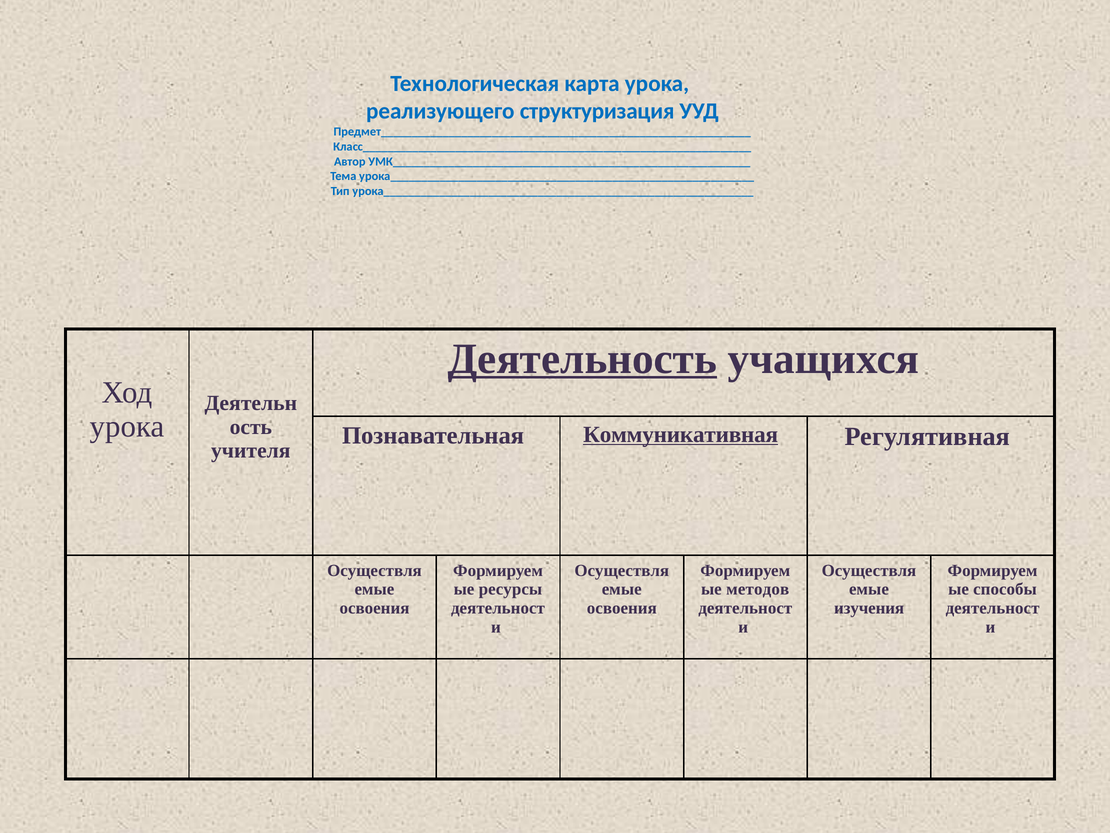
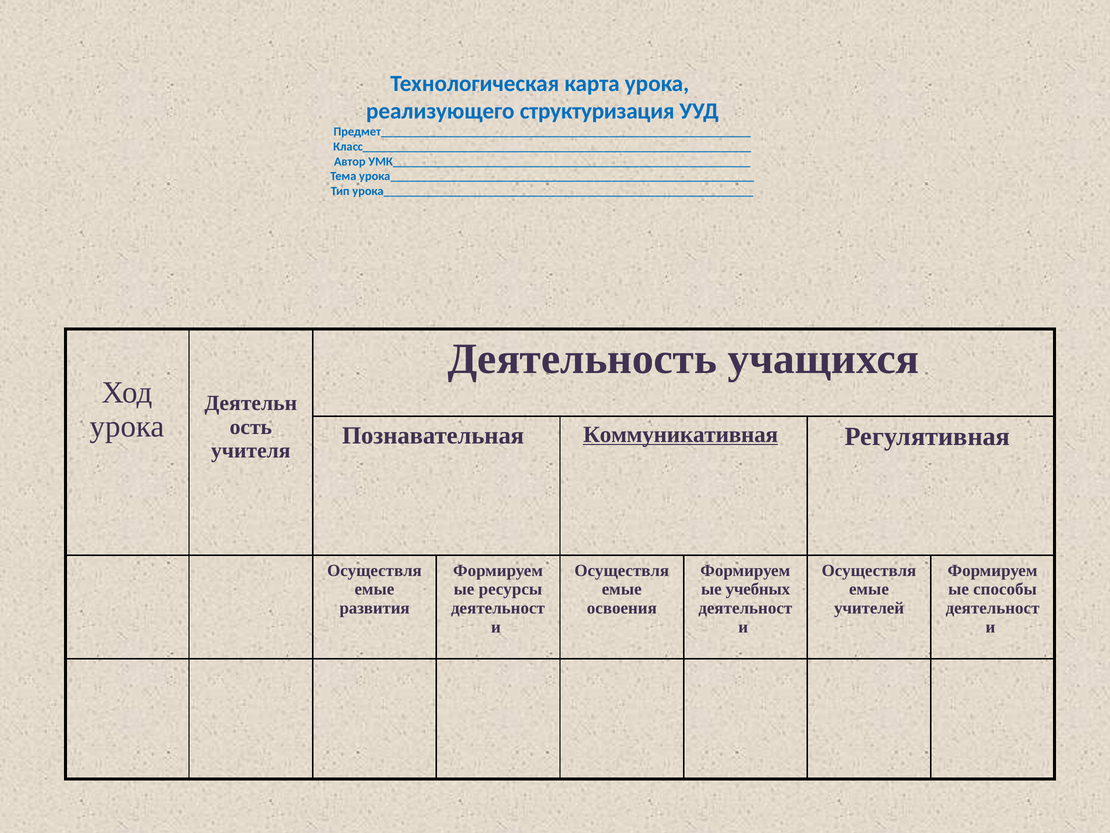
Деятельность underline: present -> none (582, 359)
методов: методов -> учебных (758, 589)
освоения: освоения -> развития (375, 608)
изучения: изучения -> учителей (869, 608)
